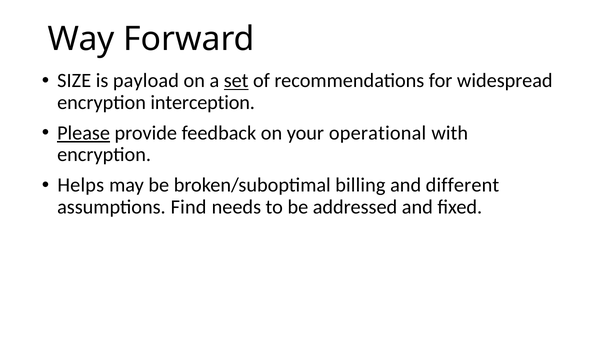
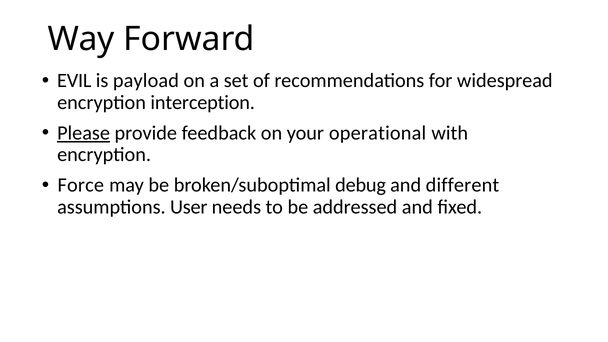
SIZE: SIZE -> EVIL (74, 81)
set underline: present -> none (236, 81)
Helps: Helps -> Force (81, 185)
billing: billing -> debug (361, 185)
Find: Find -> User (189, 207)
